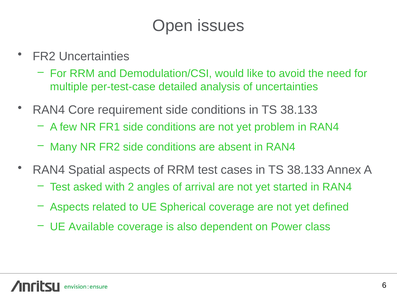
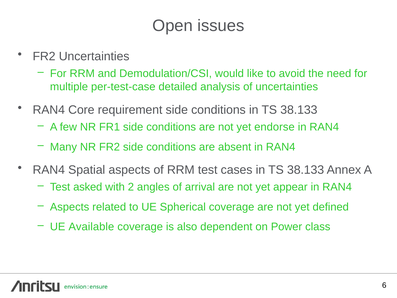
problem: problem -> endorse (274, 127)
started: started -> appear (290, 187)
